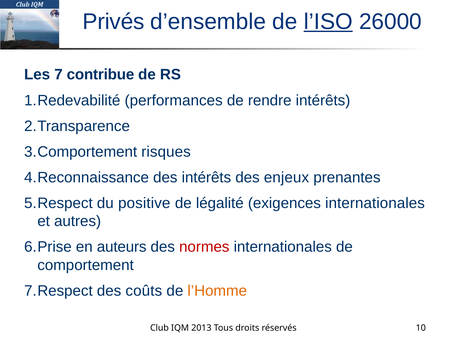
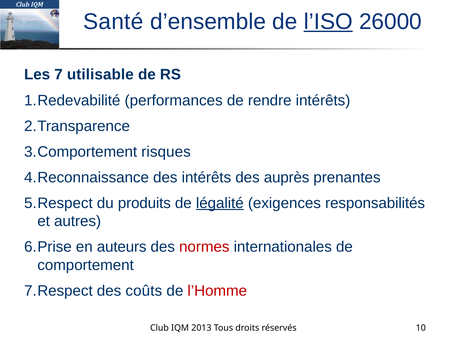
Privés: Privés -> Santé (113, 22)
contribue: contribue -> utilisable (100, 75)
enjeux: enjeux -> auprès (287, 177)
positive: positive -> produits (144, 203)
légalité underline: none -> present (220, 203)
exigences internationales: internationales -> responsabilités (375, 203)
l’Homme colour: orange -> red (217, 290)
